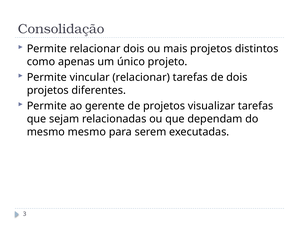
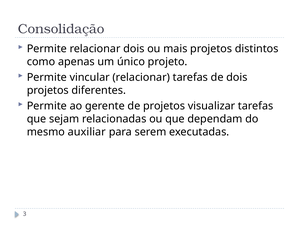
mesmo mesmo: mesmo -> auxiliar (87, 131)
